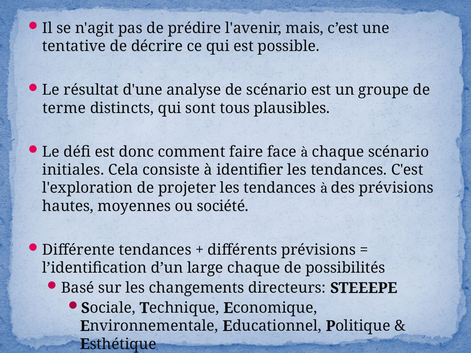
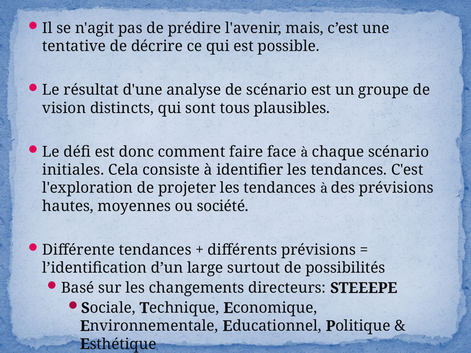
terme: terme -> vision (64, 108)
large chaque: chaque -> surtout (254, 268)
